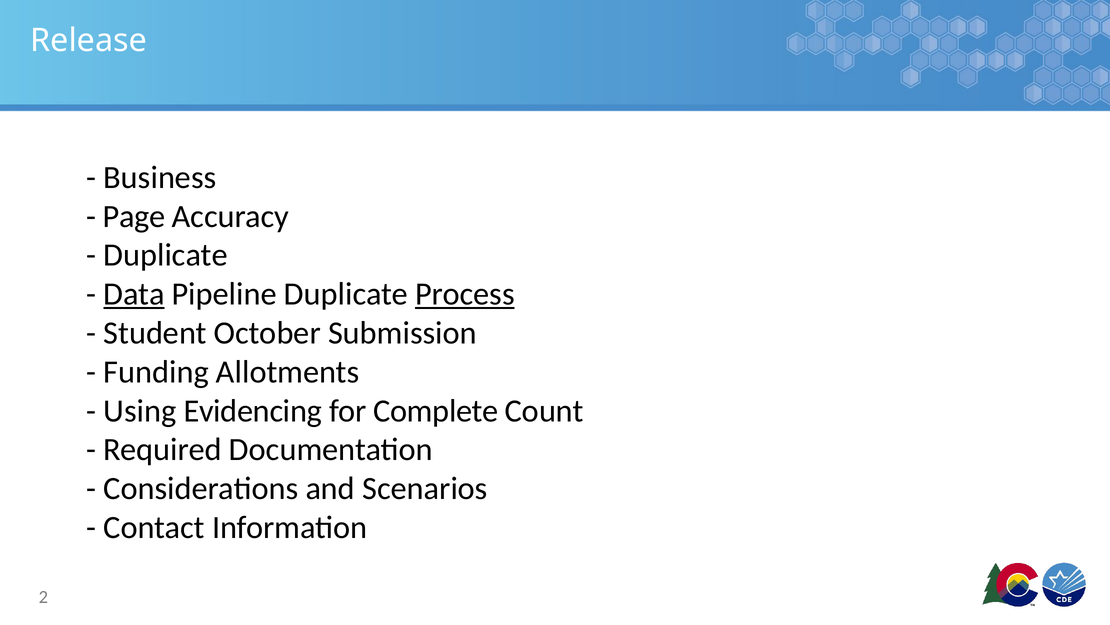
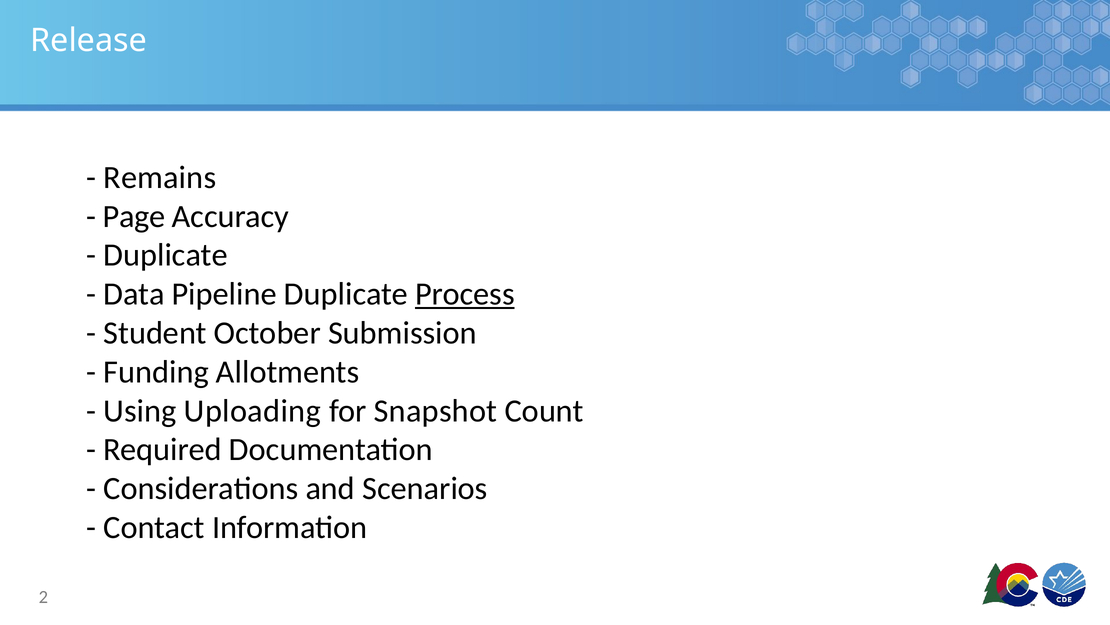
Business: Business -> Remains (160, 177)
Data underline: present -> none (134, 294)
Evidencing: Evidencing -> Uploading (252, 410)
Complete: Complete -> Snapshot (436, 410)
